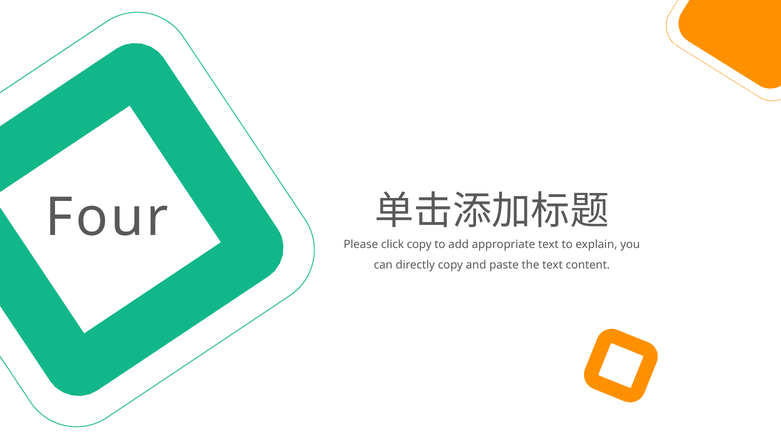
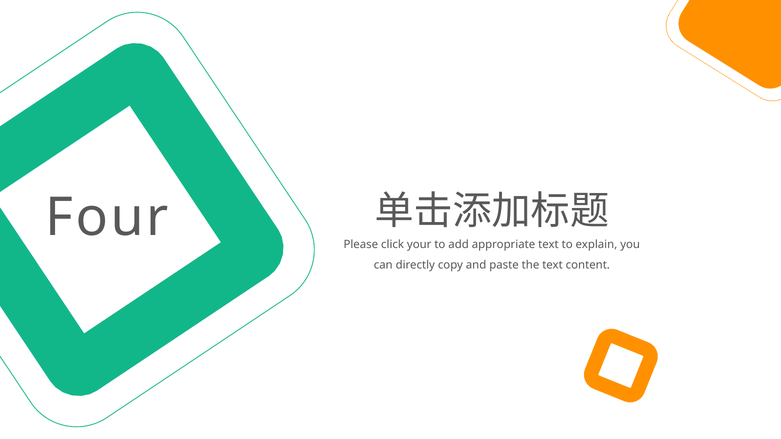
click copy: copy -> your (419, 245)
